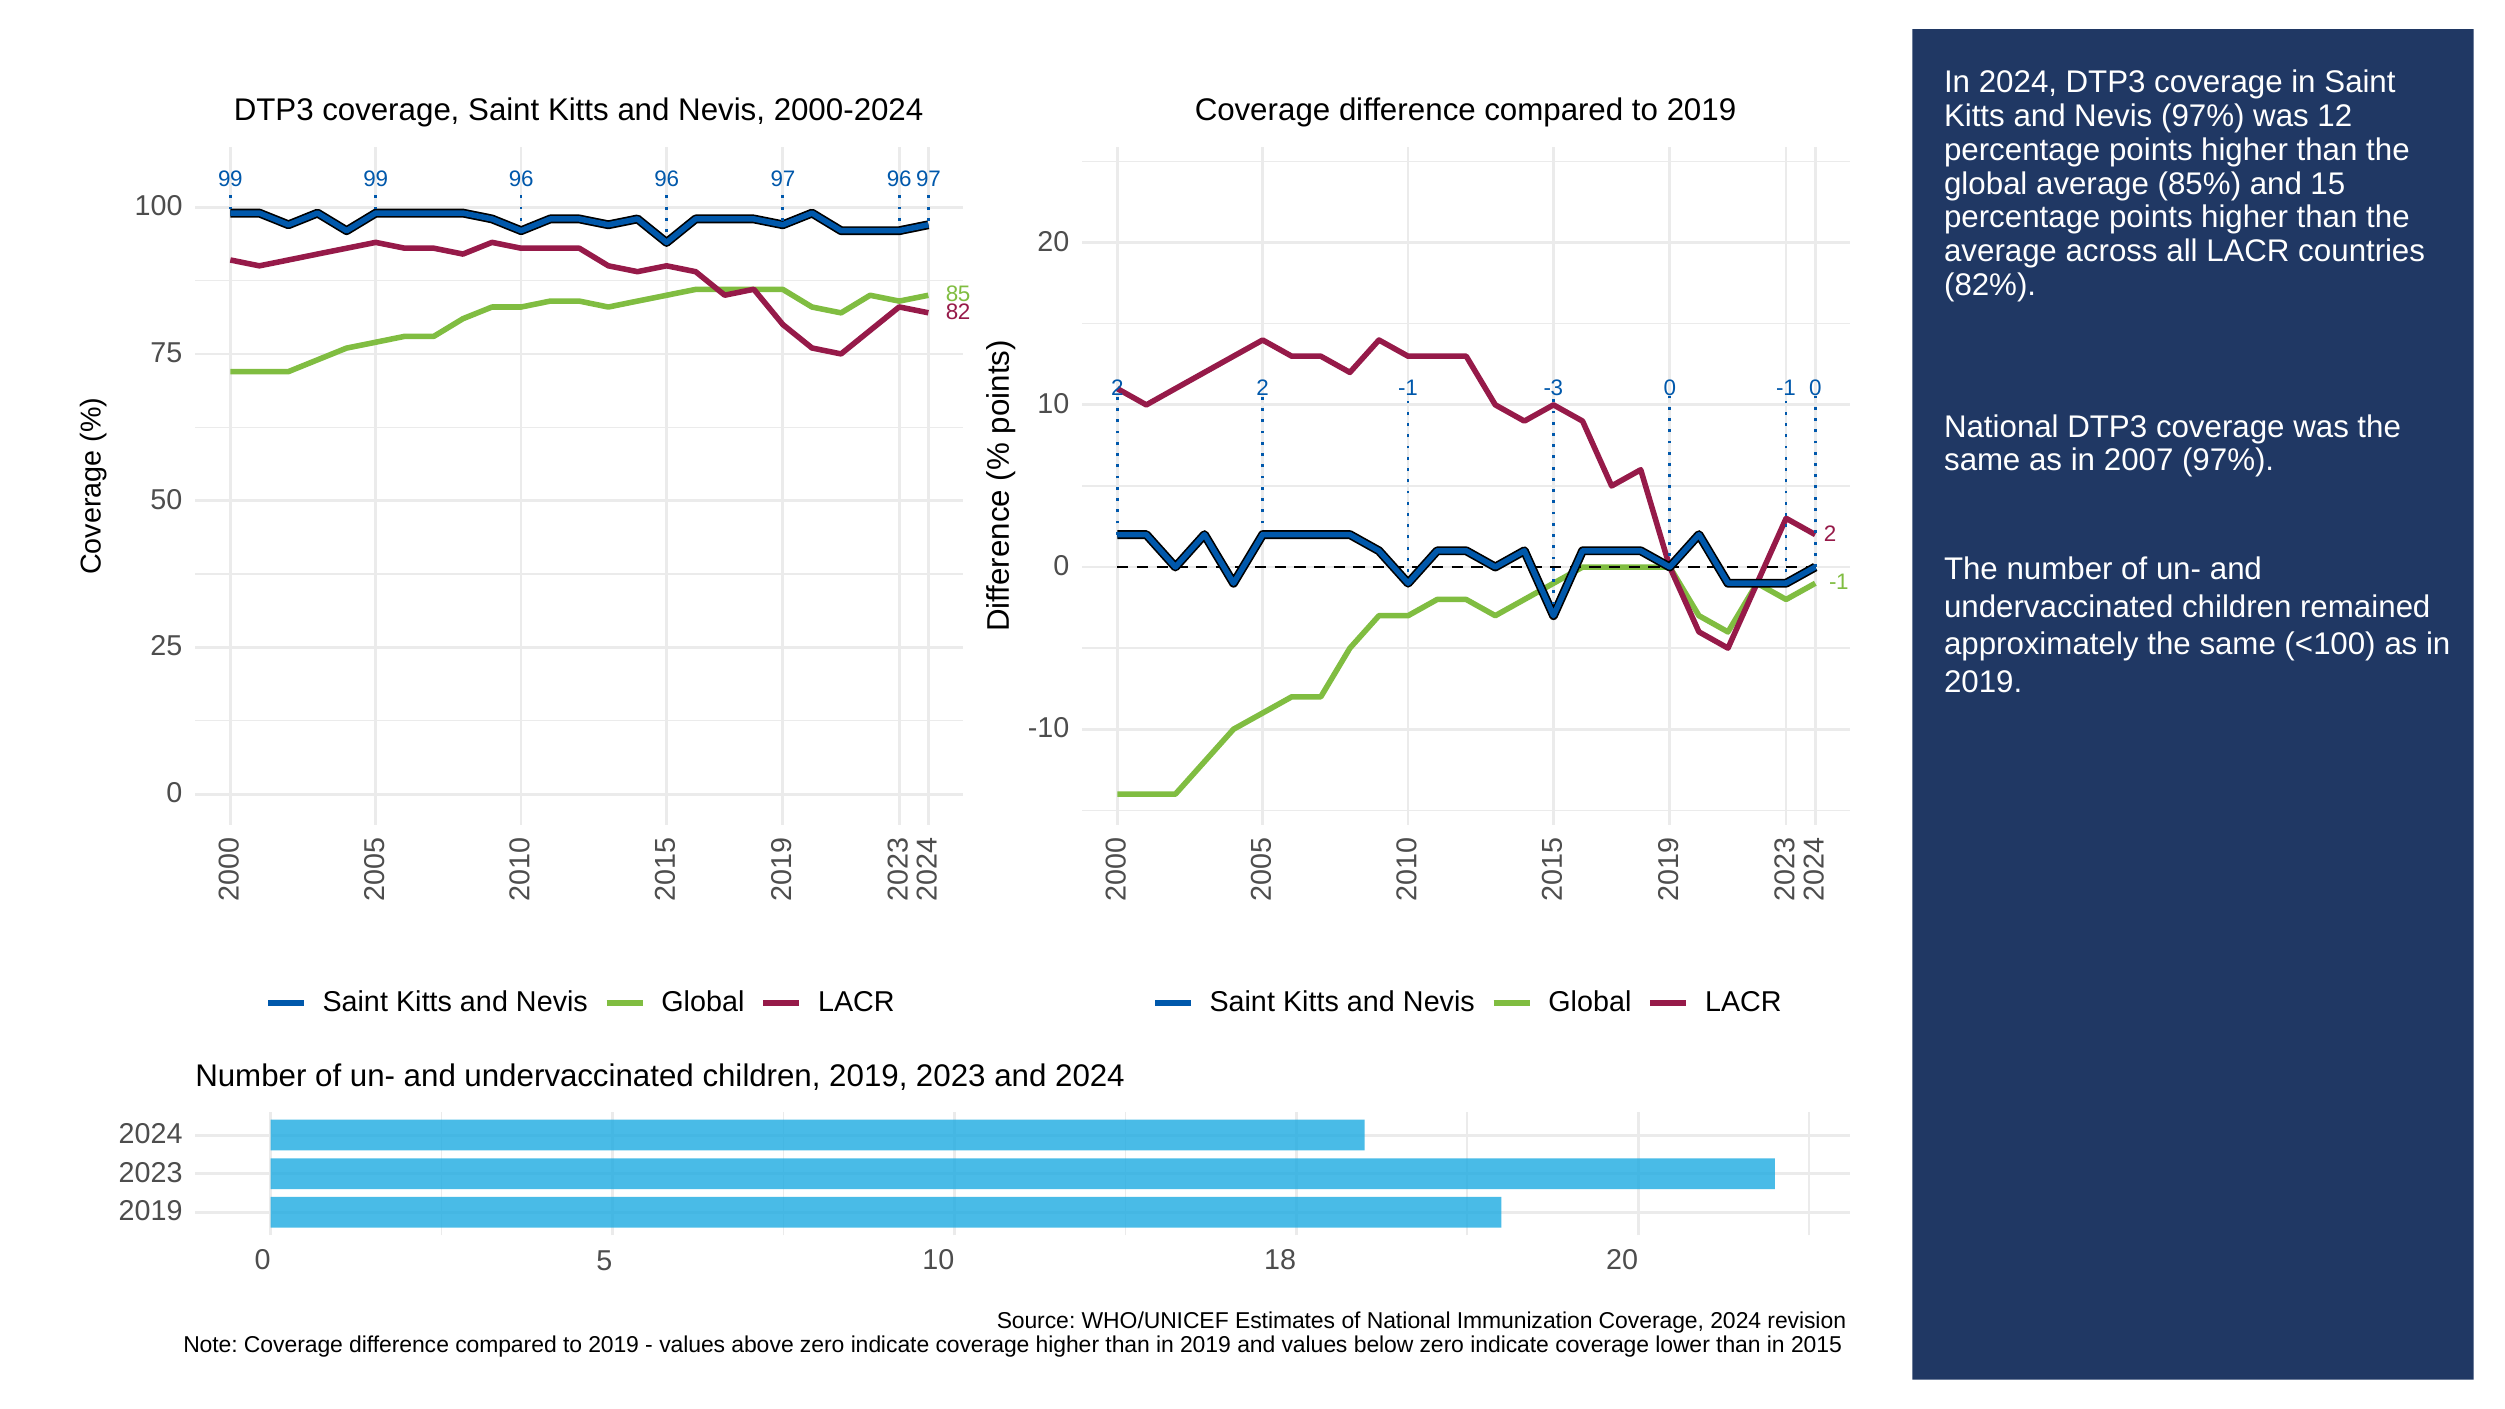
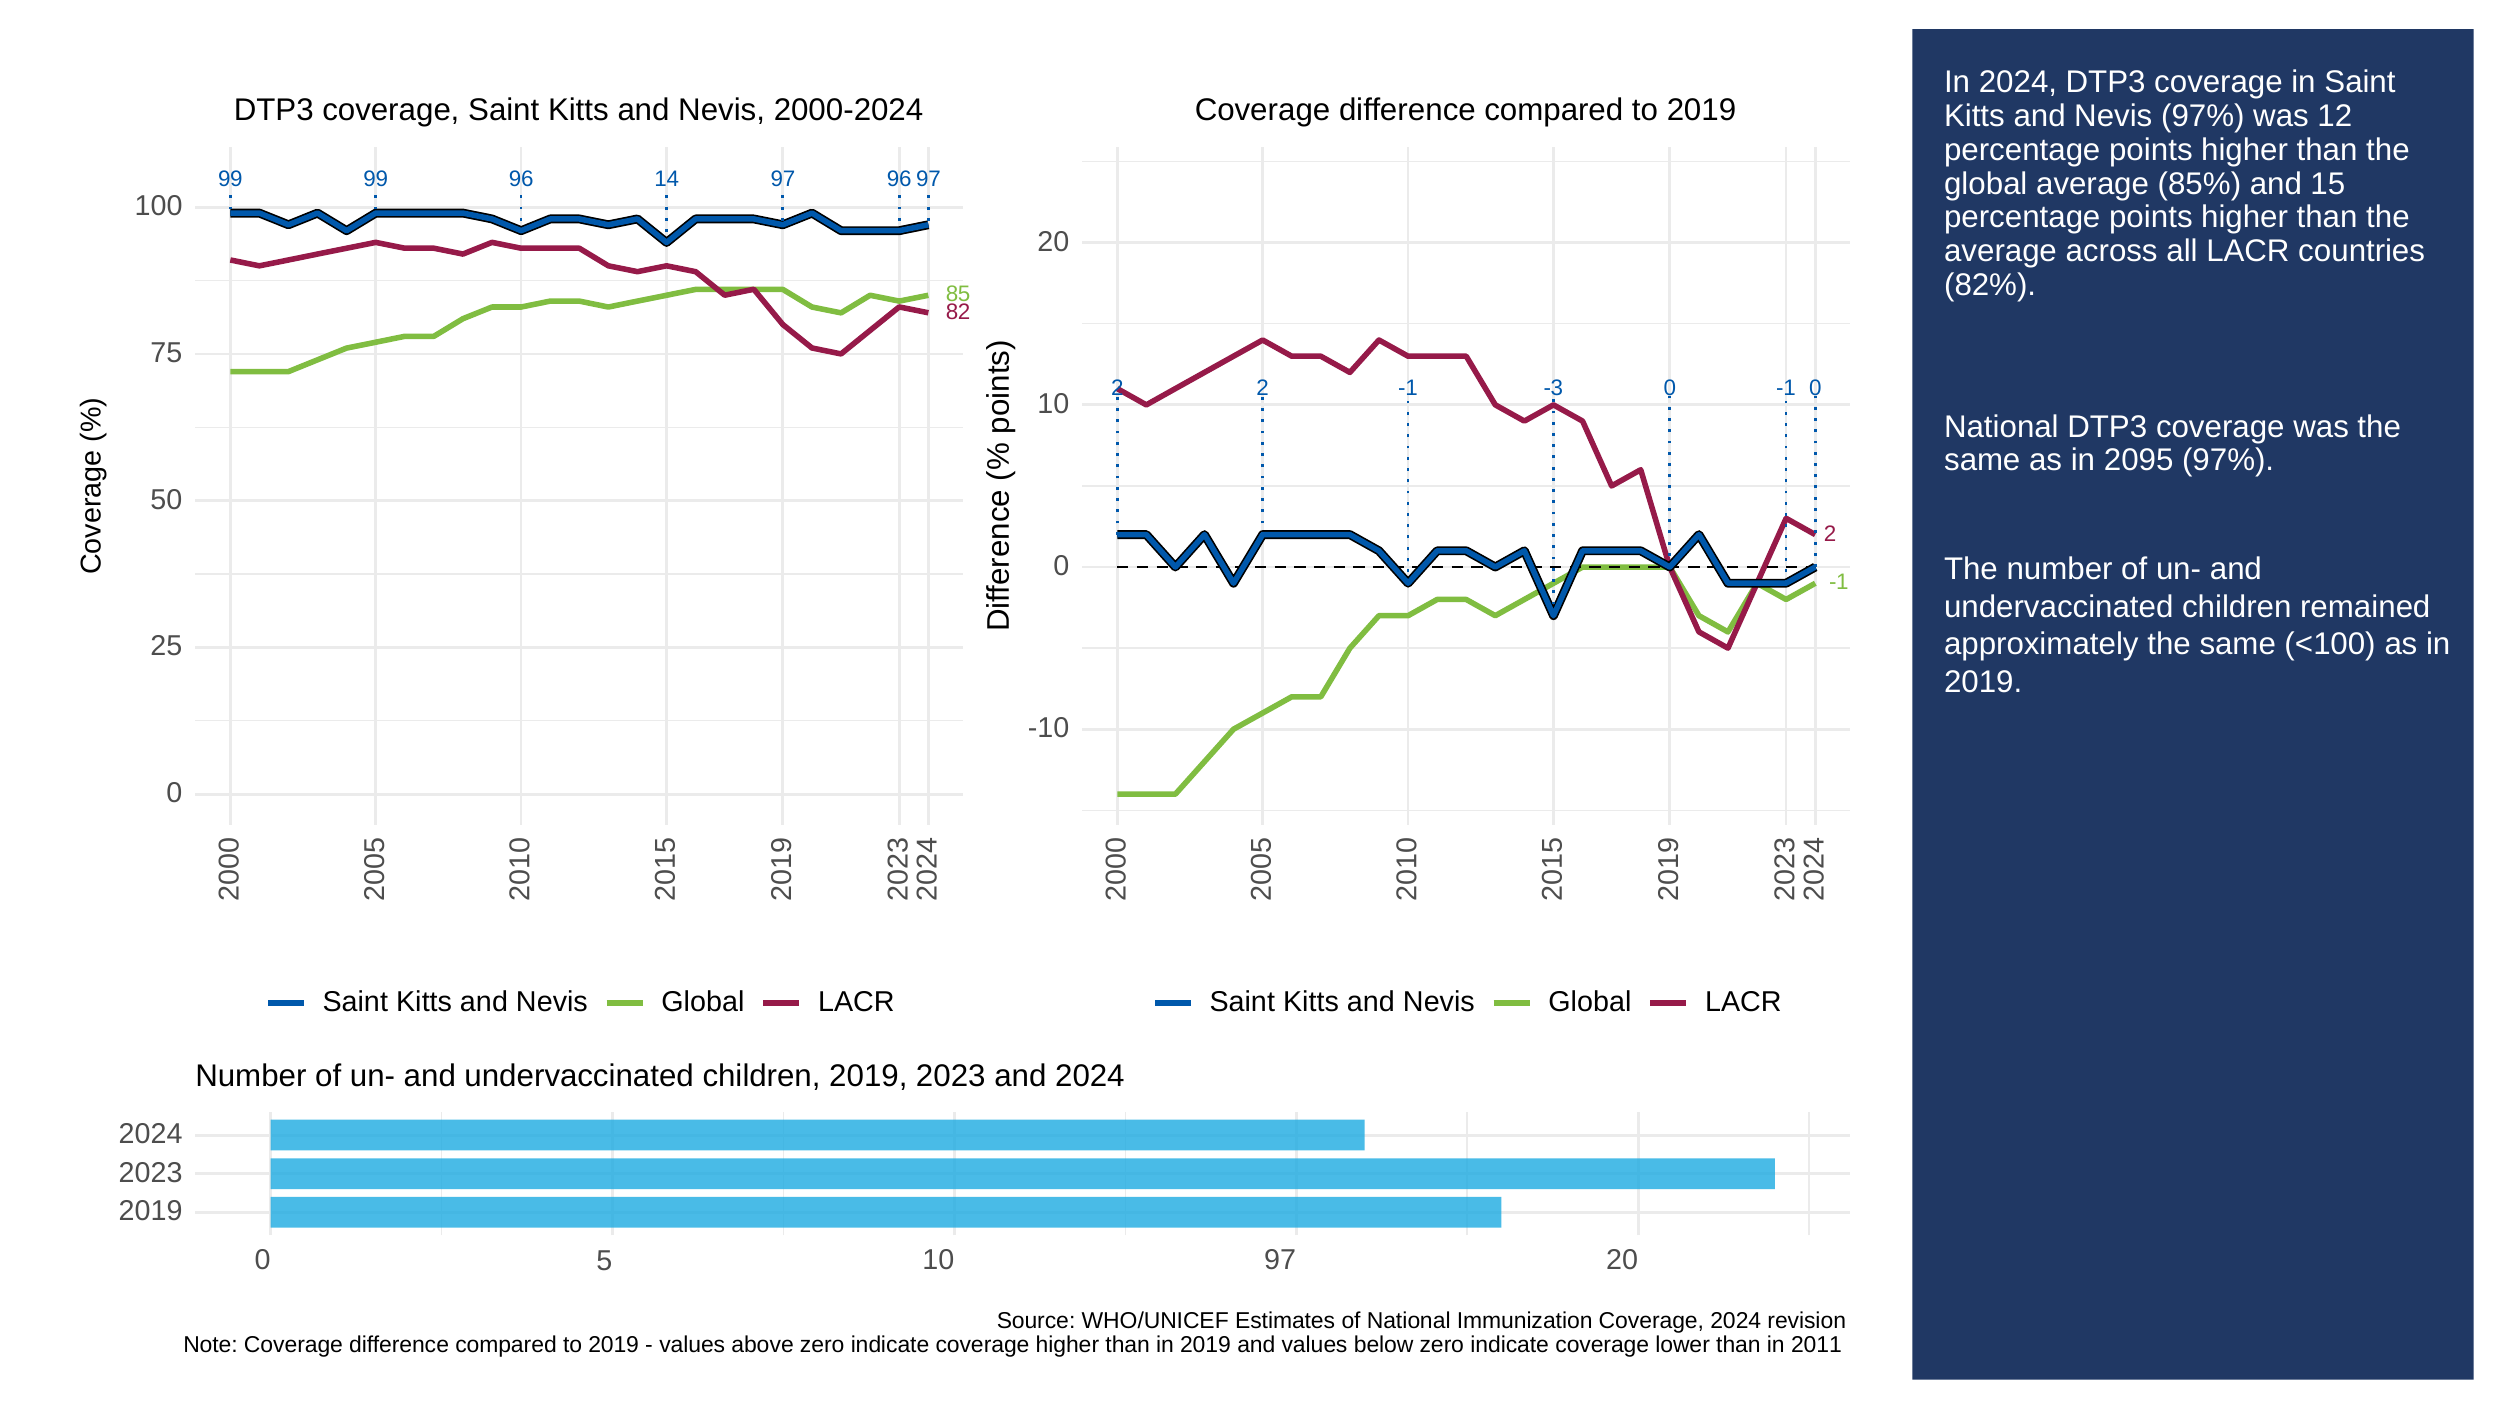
96 96: 96 -> 14 (667, 179)
2007: 2007 -> 2095 (2139, 461)
10 18: 18 -> 97 (1280, 1260)
2015: 2015 -> 2011 (1816, 1345)
